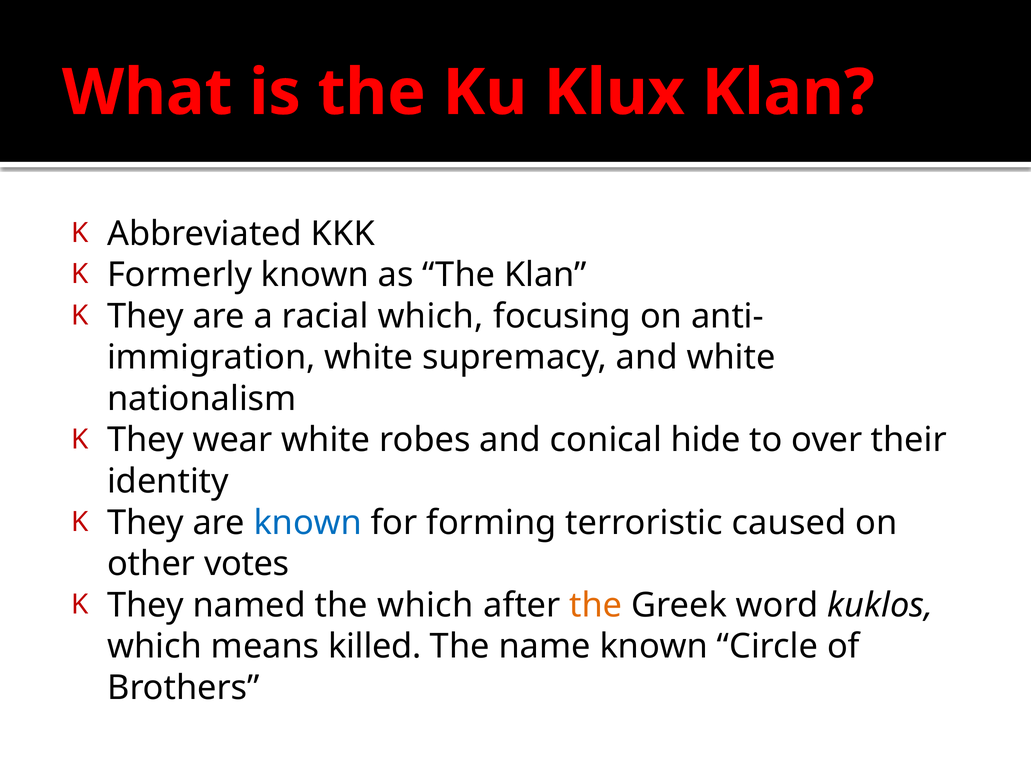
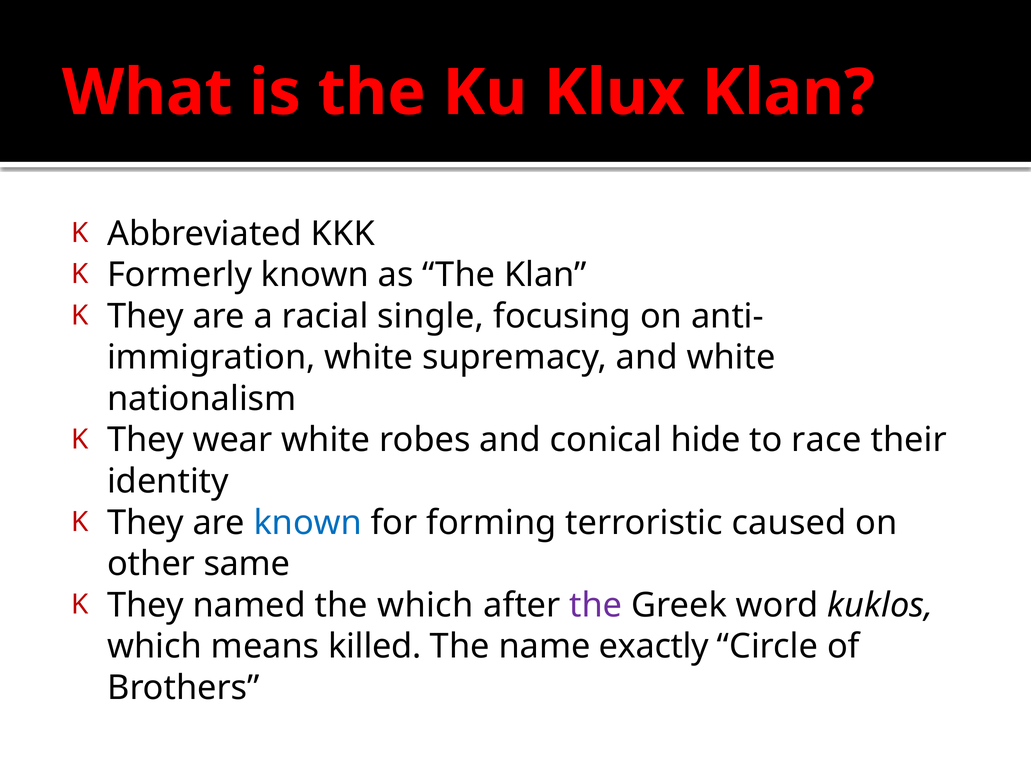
racial which: which -> single (431, 316)
over: over -> race (826, 440)
votes: votes -> same (247, 563)
the colour: orange -> purple (596, 605)
name known: known -> exactly (654, 646)
